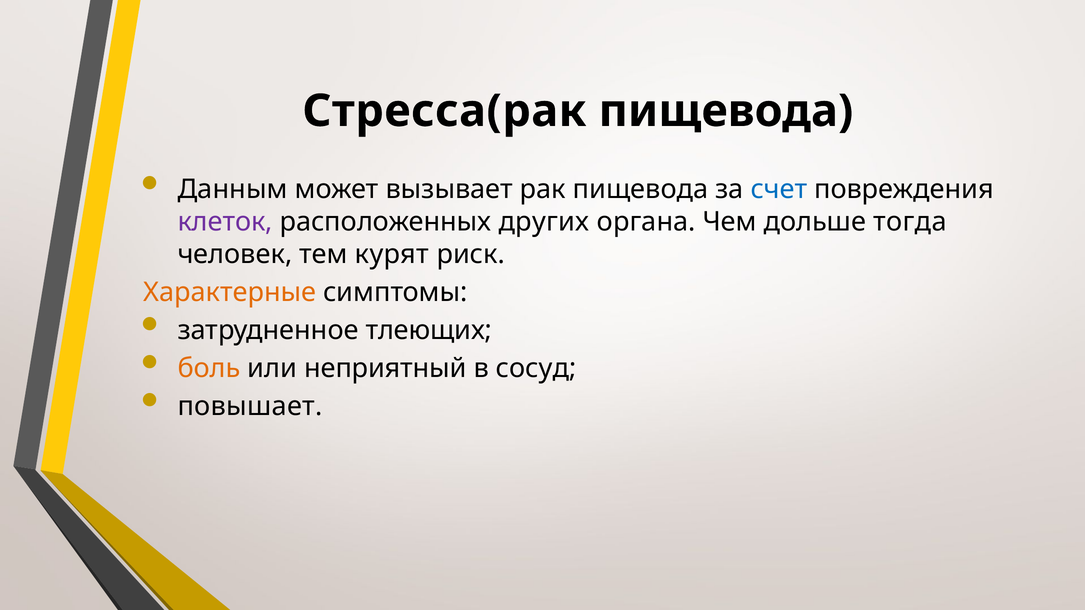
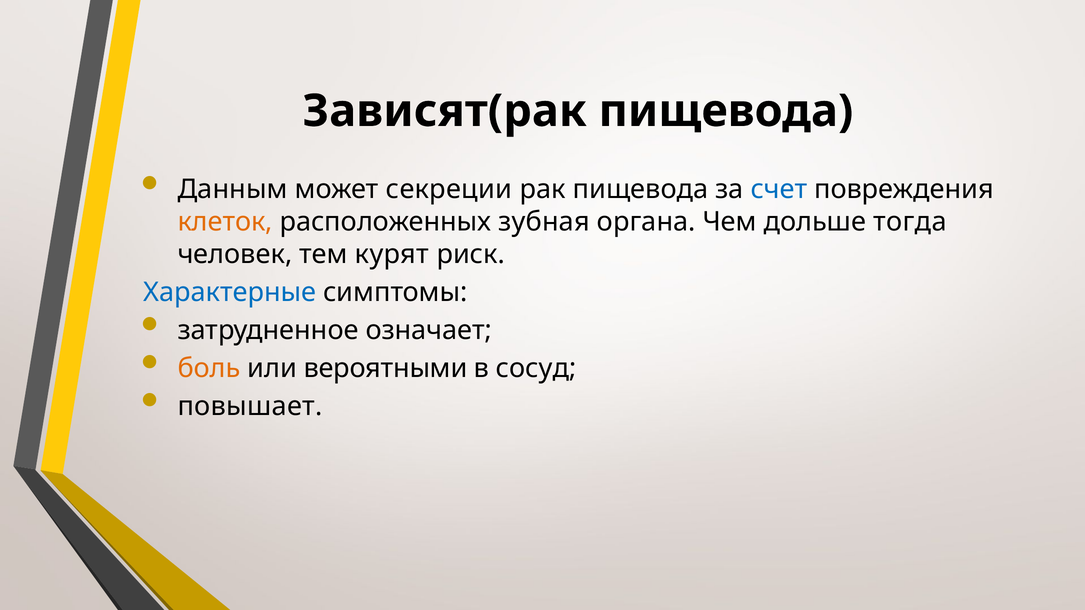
Стресса(рак: Стресса(рак -> Зависят(рак (445, 111)
вызывает: вызывает -> секреции (449, 190)
клеток colour: purple -> orange (225, 222)
других: других -> зубная (544, 222)
Характерные colour: orange -> blue (230, 293)
тлеющих: тлеющих -> означает (429, 331)
неприятный: неприятный -> вероятными (386, 369)
